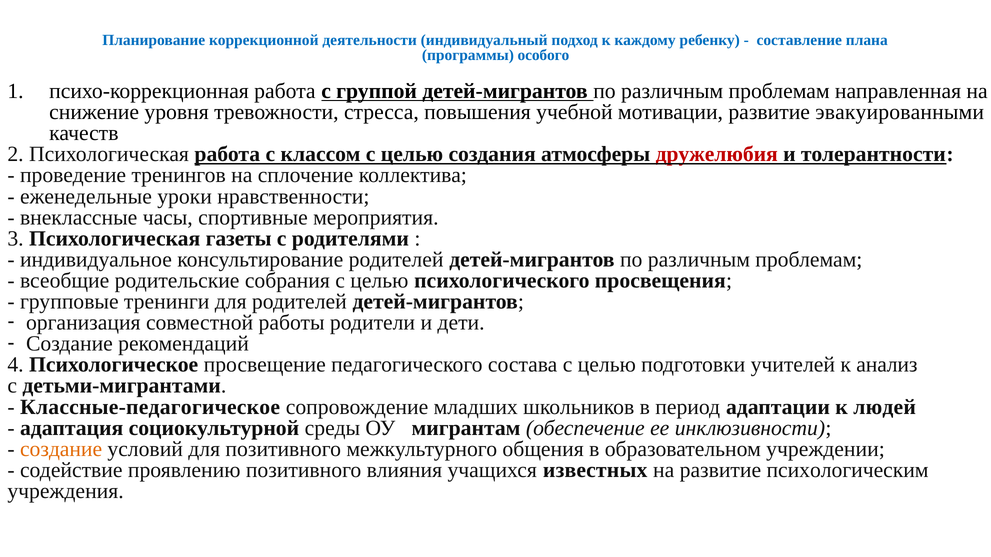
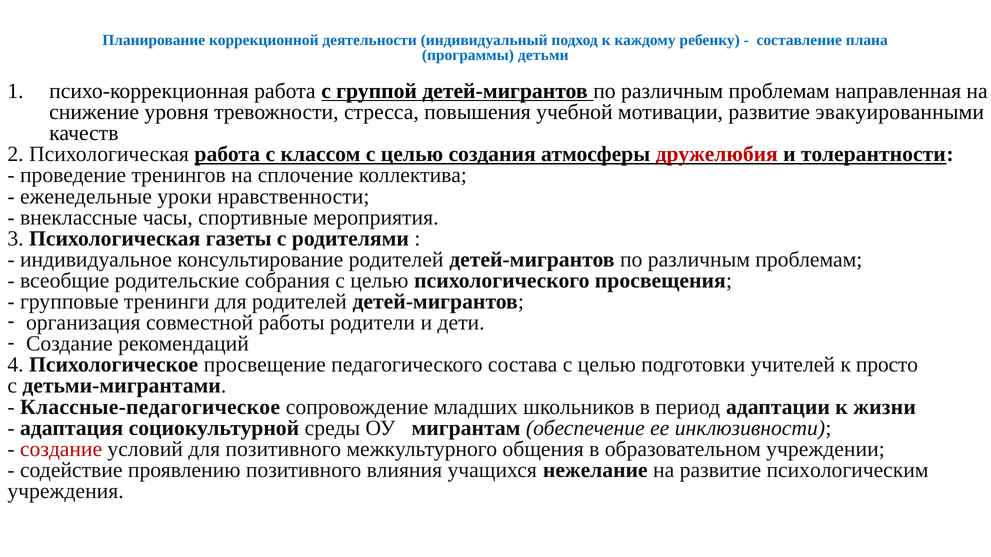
особого: особого -> детьми (543, 55)
анализ: анализ -> просто (887, 365)
людей: людей -> жизни (885, 407)
создание colour: orange -> red (61, 449)
известных: известных -> нежелание (595, 470)
